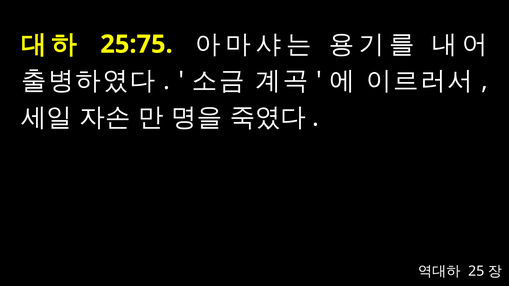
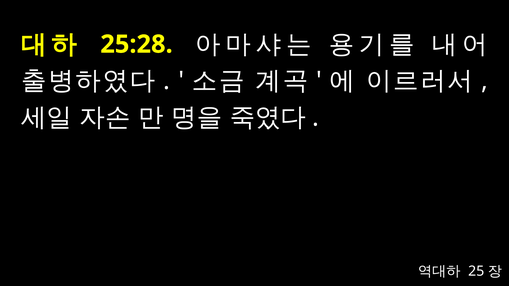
25:75: 25:75 -> 25:28 (137, 44)
